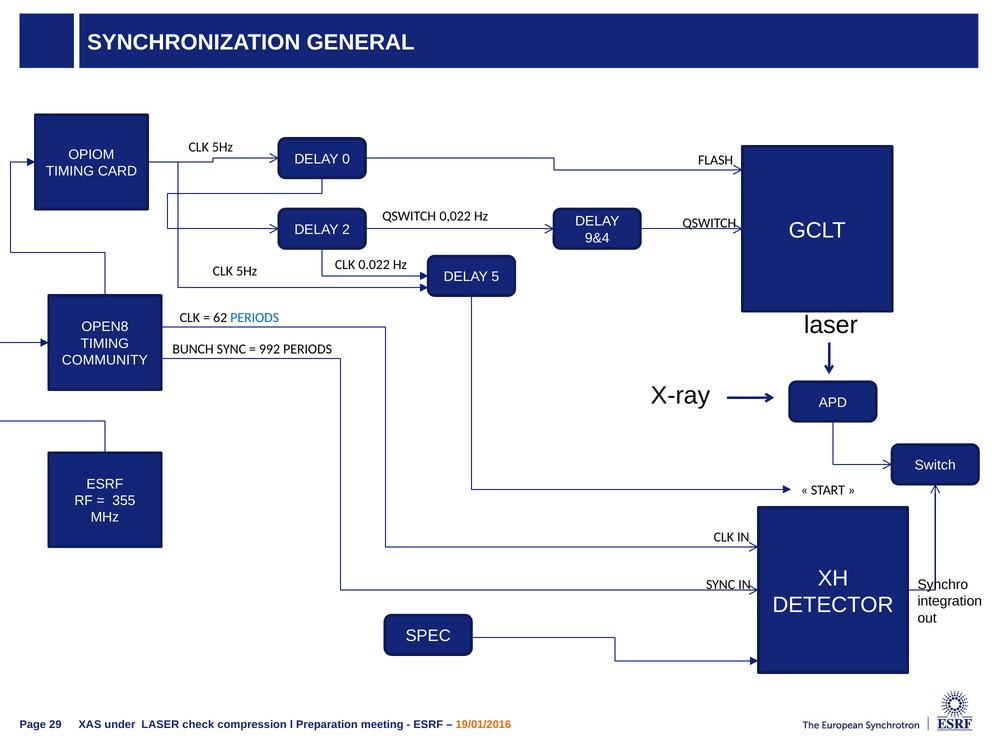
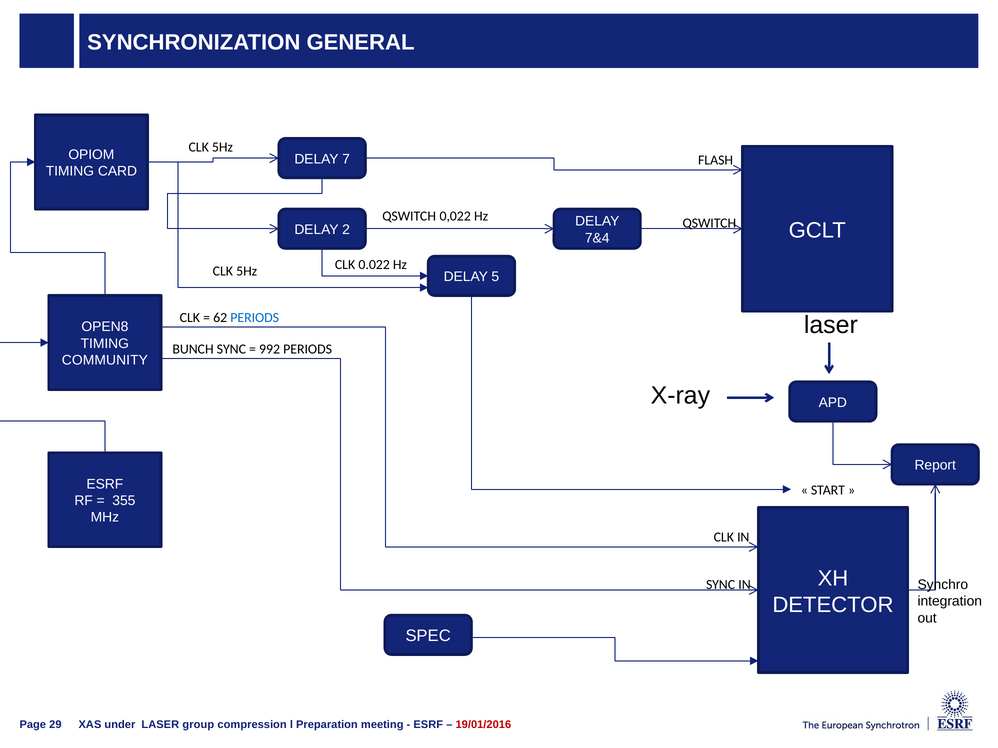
0: 0 -> 7 (346, 159)
9&4: 9&4 -> 7&4 (597, 238)
Switch: Switch -> Report (935, 466)
check: check -> group (198, 725)
19/01/2016 colour: orange -> red (483, 725)
